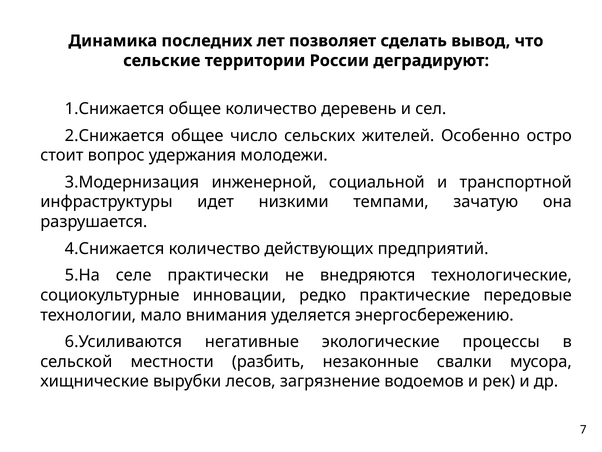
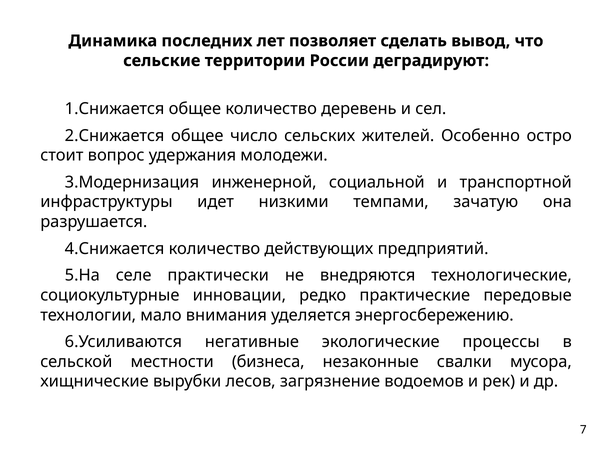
разбить: разбить -> бизнеса (268, 361)
